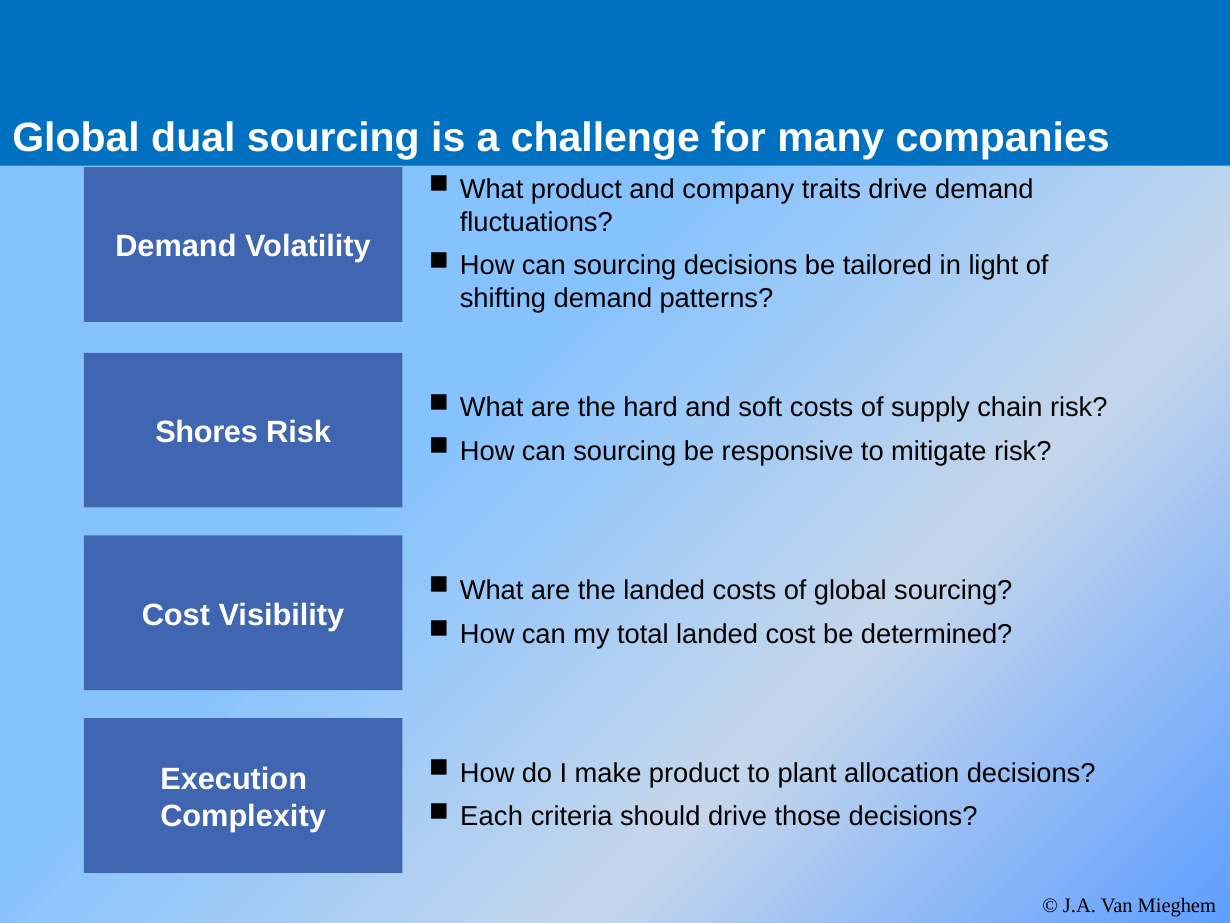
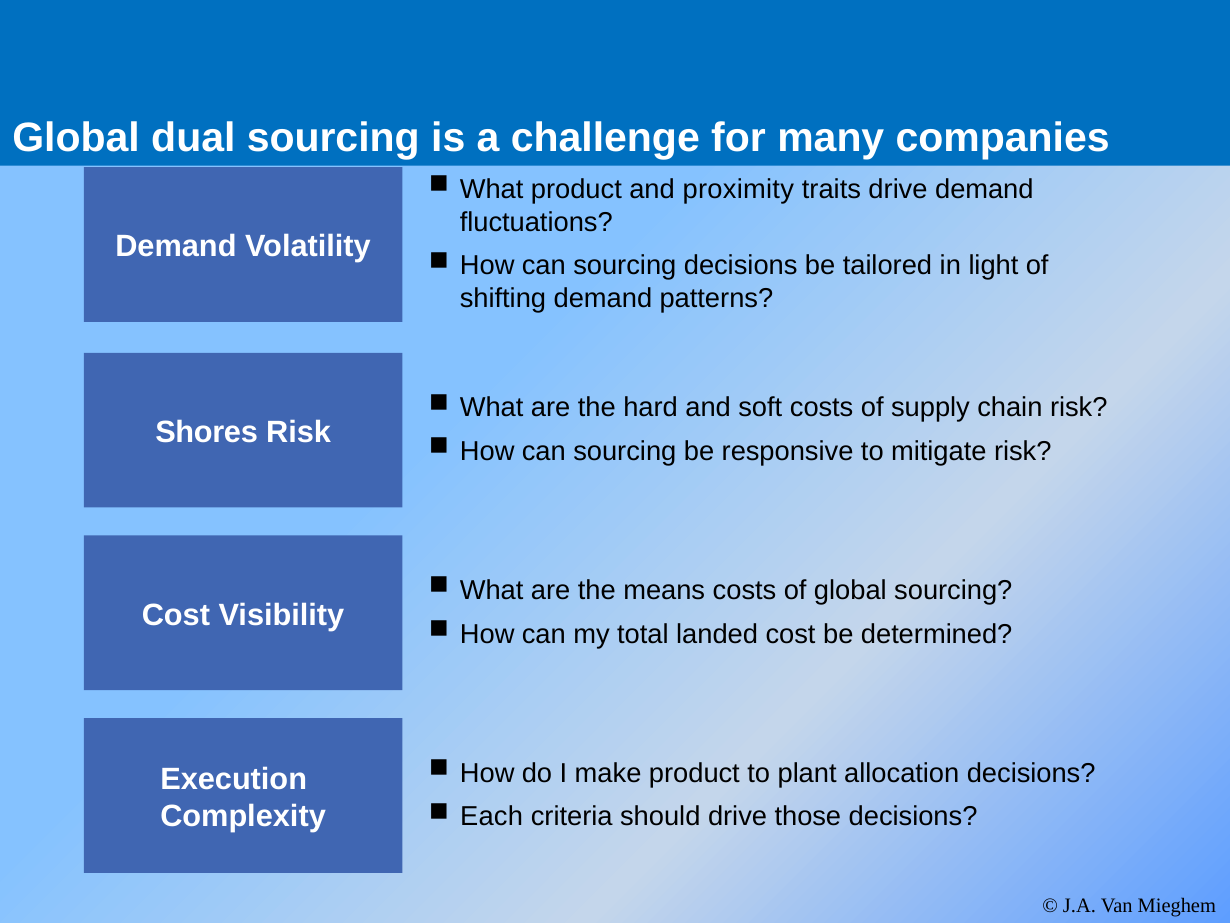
company: company -> proximity (738, 189)
the landed: landed -> means (664, 590)
